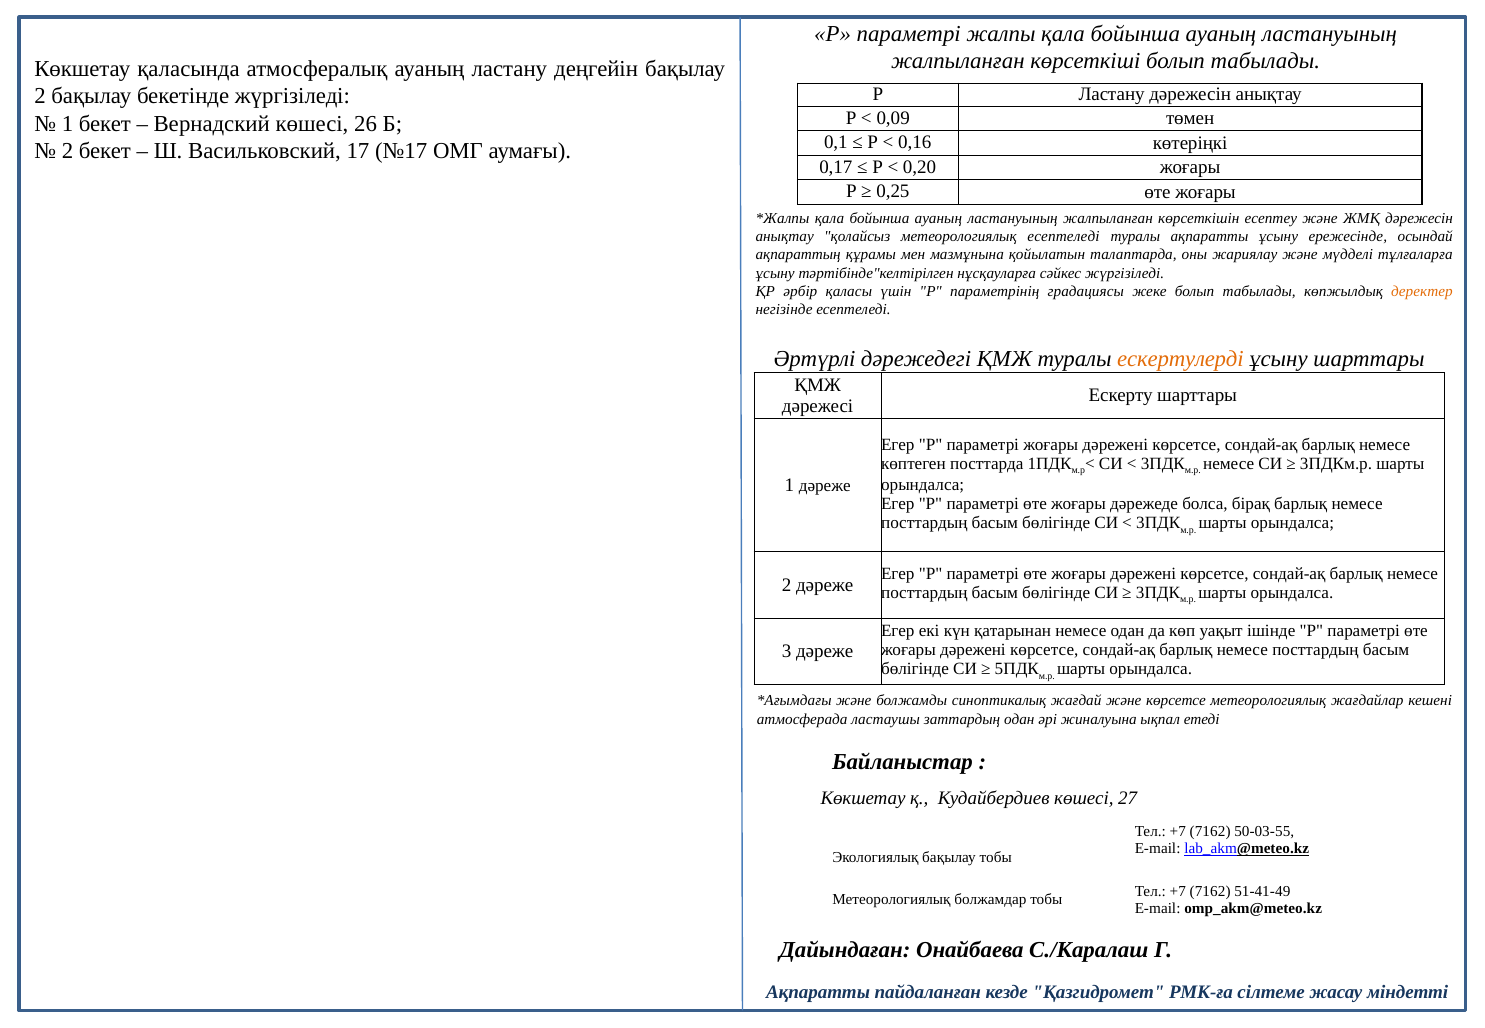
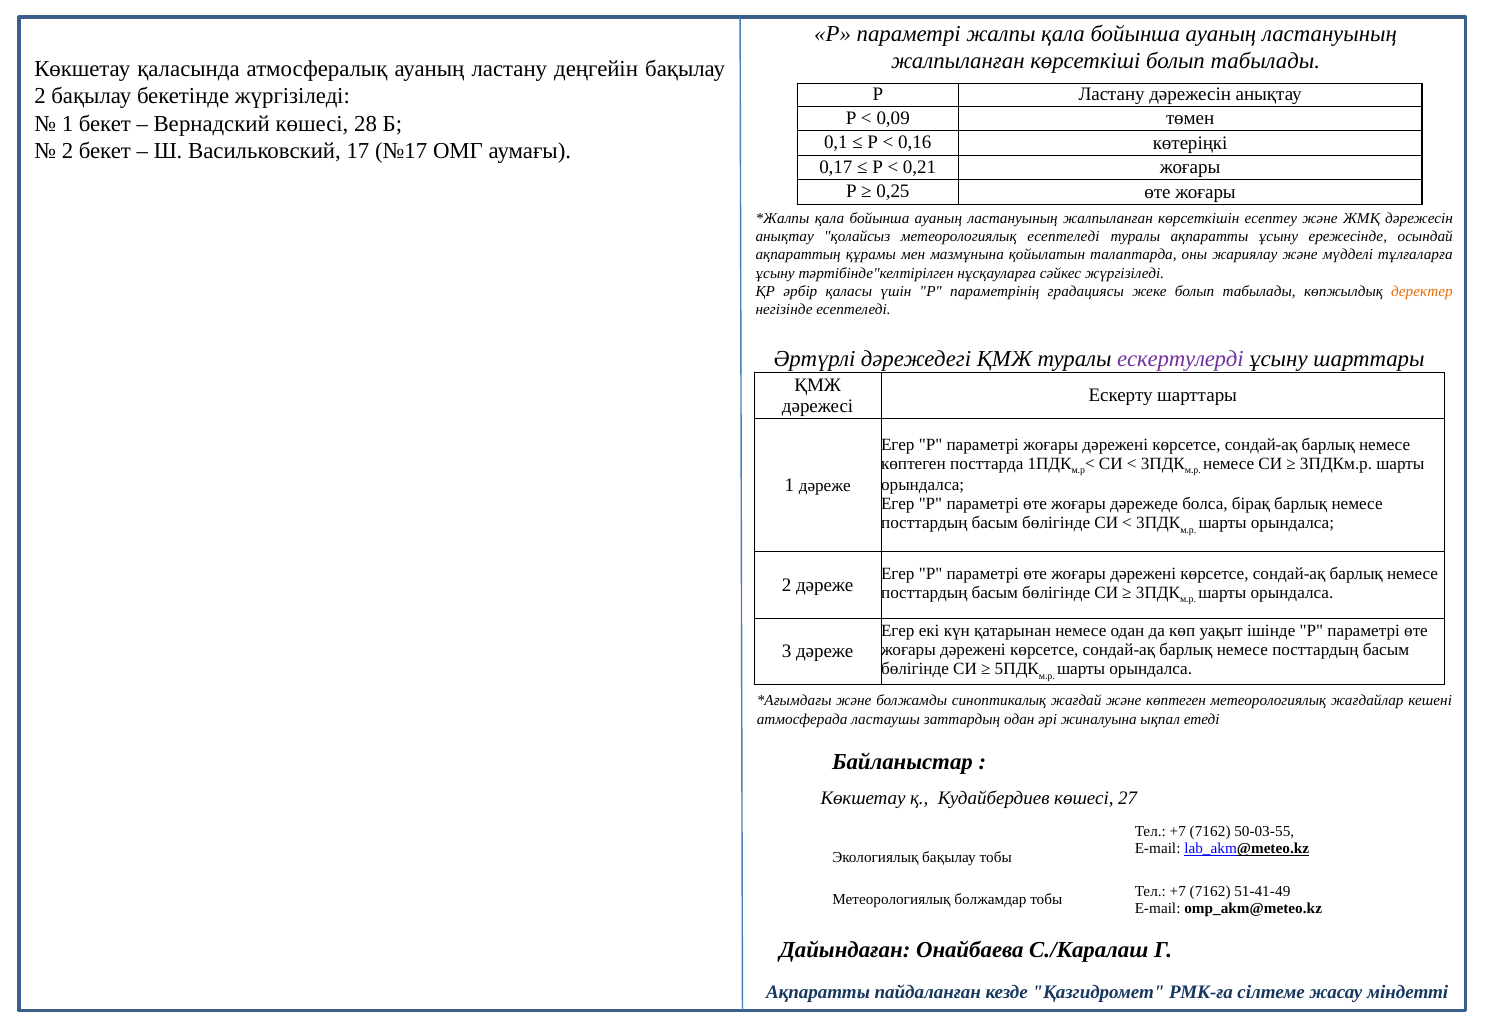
26: 26 -> 28 (366, 123)
0,20: 0,20 -> 0,21 (920, 167)
ескертулерді colour: orange -> purple (1180, 359)
және көрсетсе: көрсетсе -> көптеген (1176, 701)
